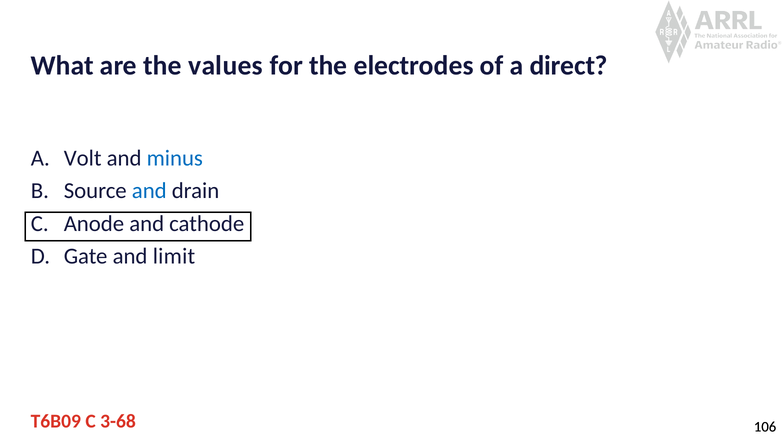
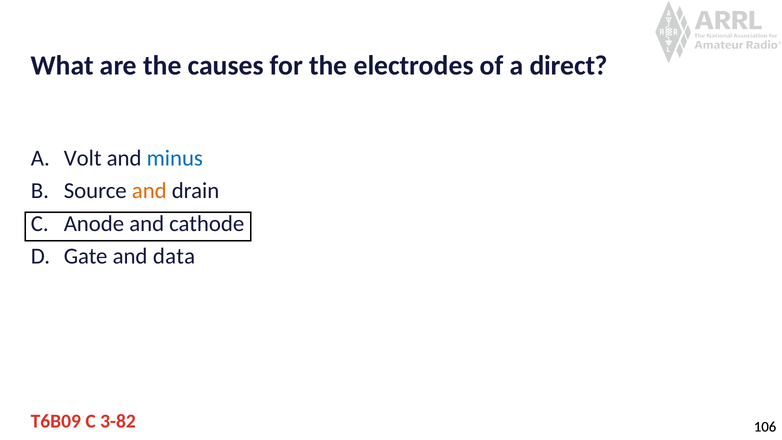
values: values -> causes (226, 66)
and colour: blue -> orange (149, 191)
limit: limit -> data (174, 256)
3-68: 3-68 -> 3-82 (118, 421)
